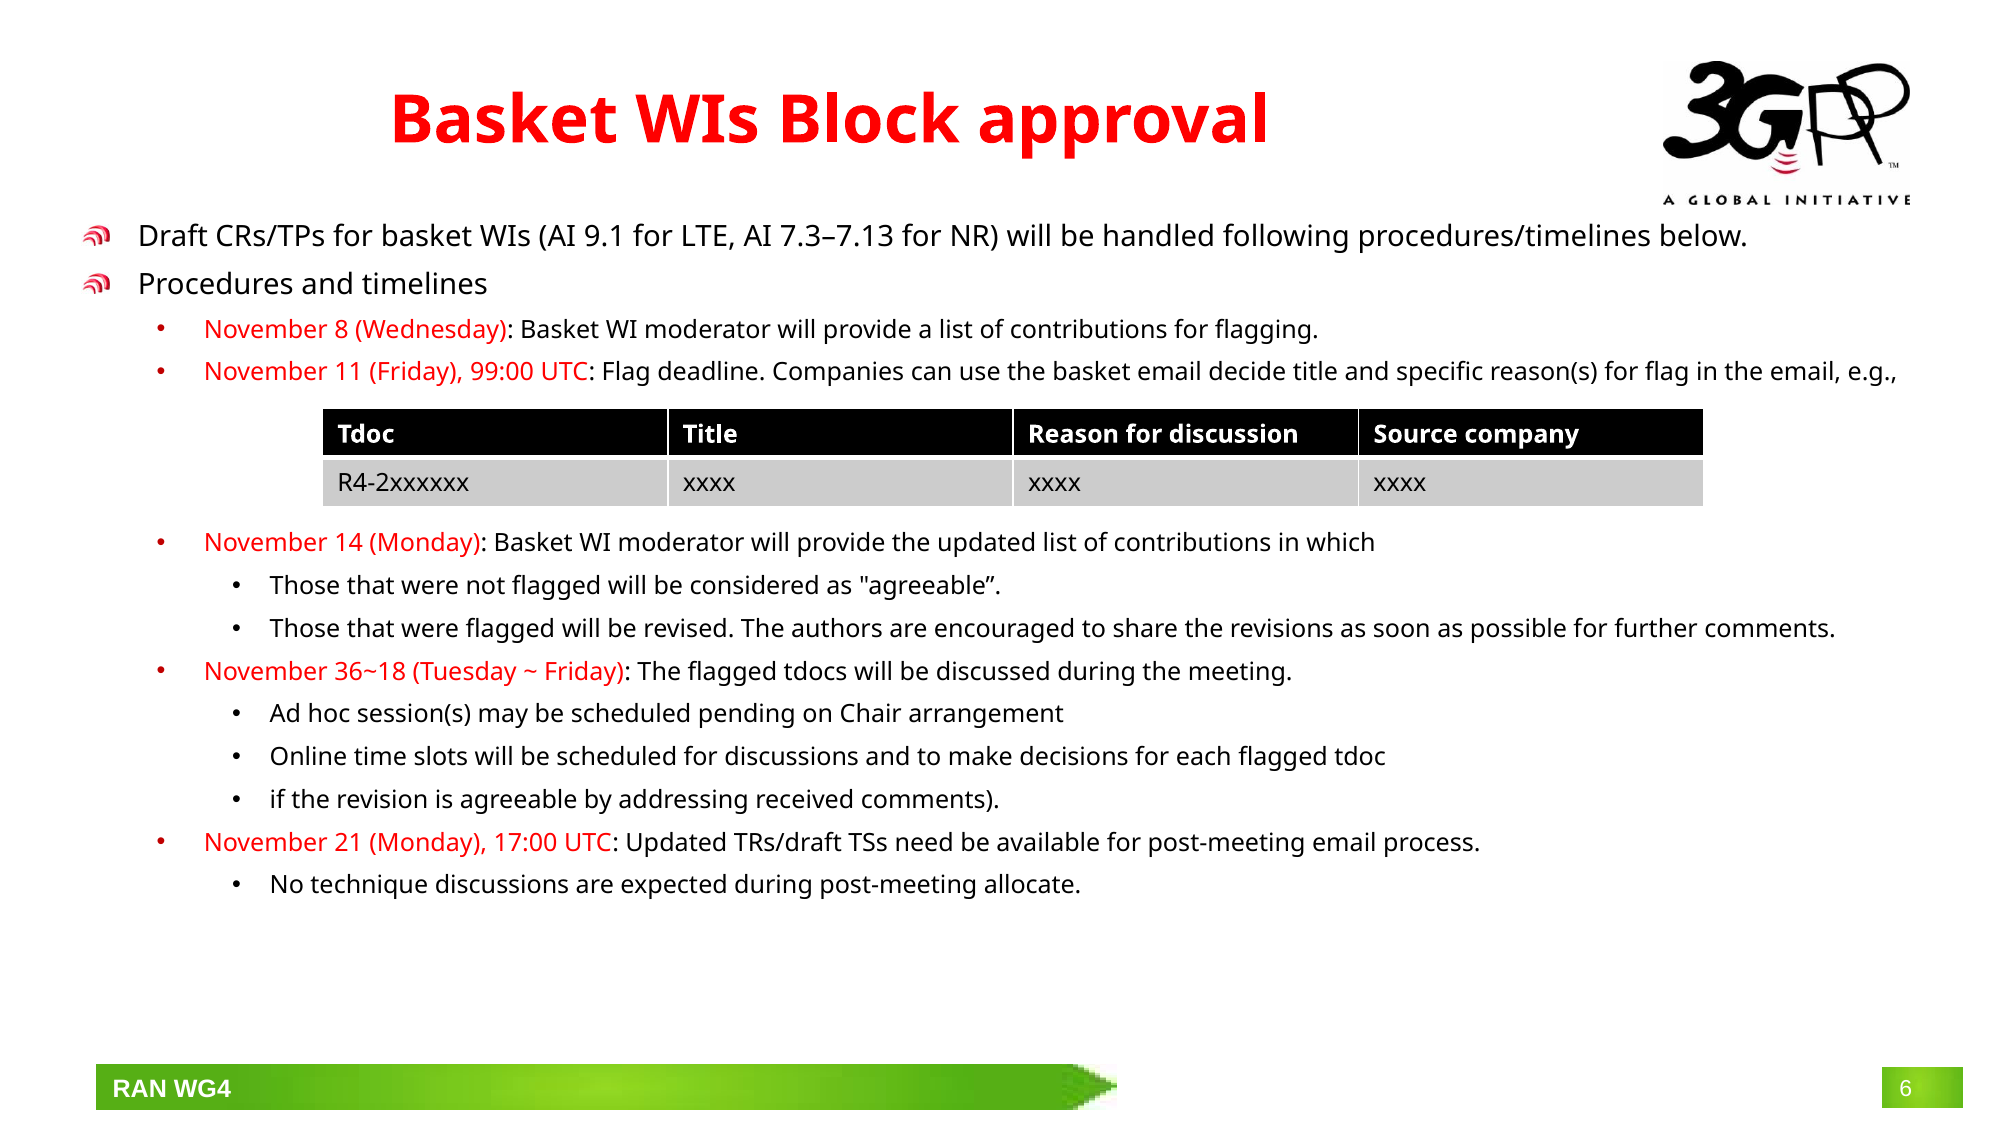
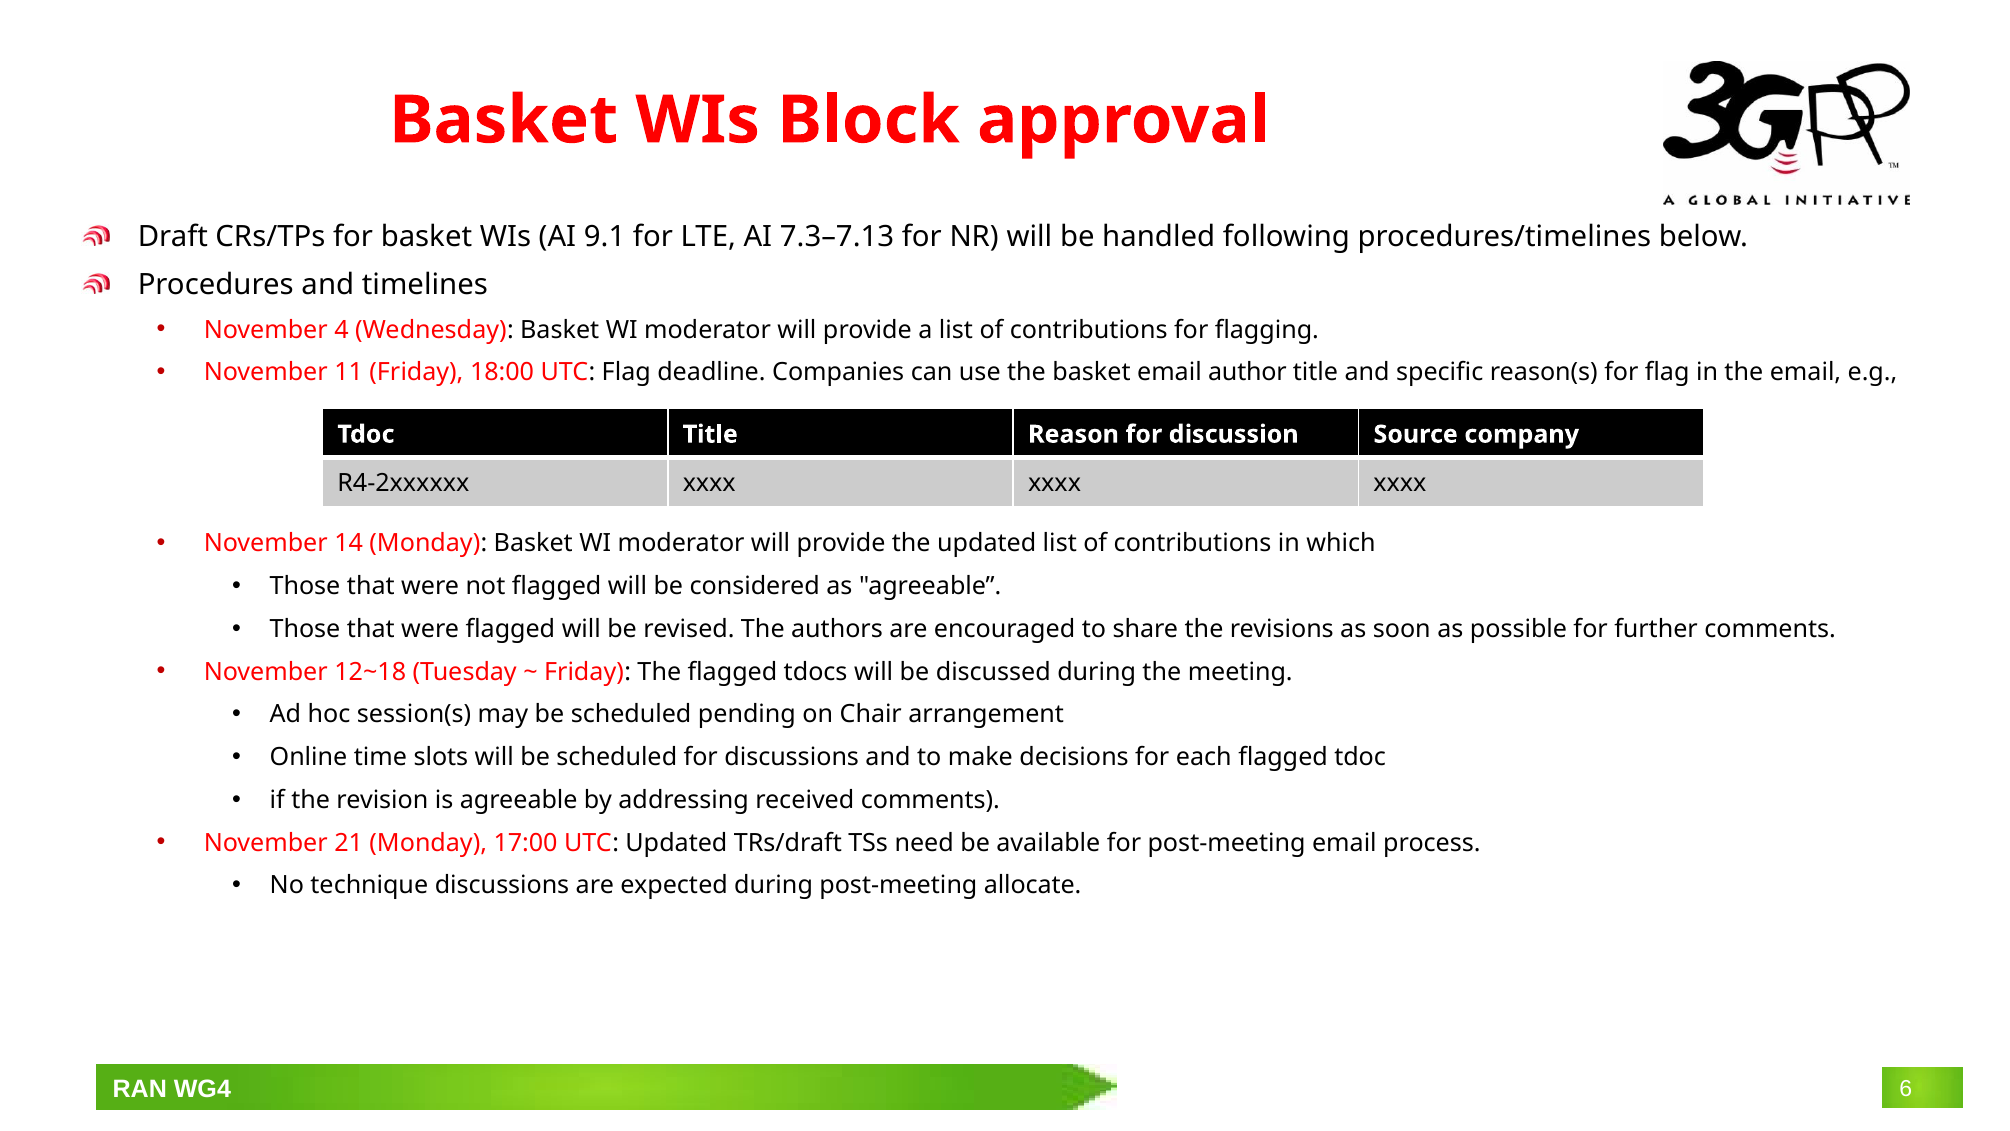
8: 8 -> 4 (341, 330)
99:00: 99:00 -> 18:00 (502, 373)
decide: decide -> author (1247, 373)
36~18: 36~18 -> 12~18 (370, 672)
